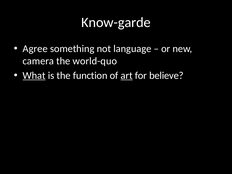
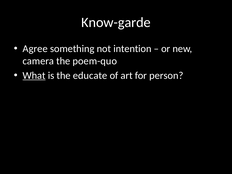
language: language -> intention (132, 49)
world-quo: world-quo -> poem-quo (95, 61)
function: function -> educate (90, 75)
art underline: present -> none (127, 75)
believe: believe -> person (166, 75)
